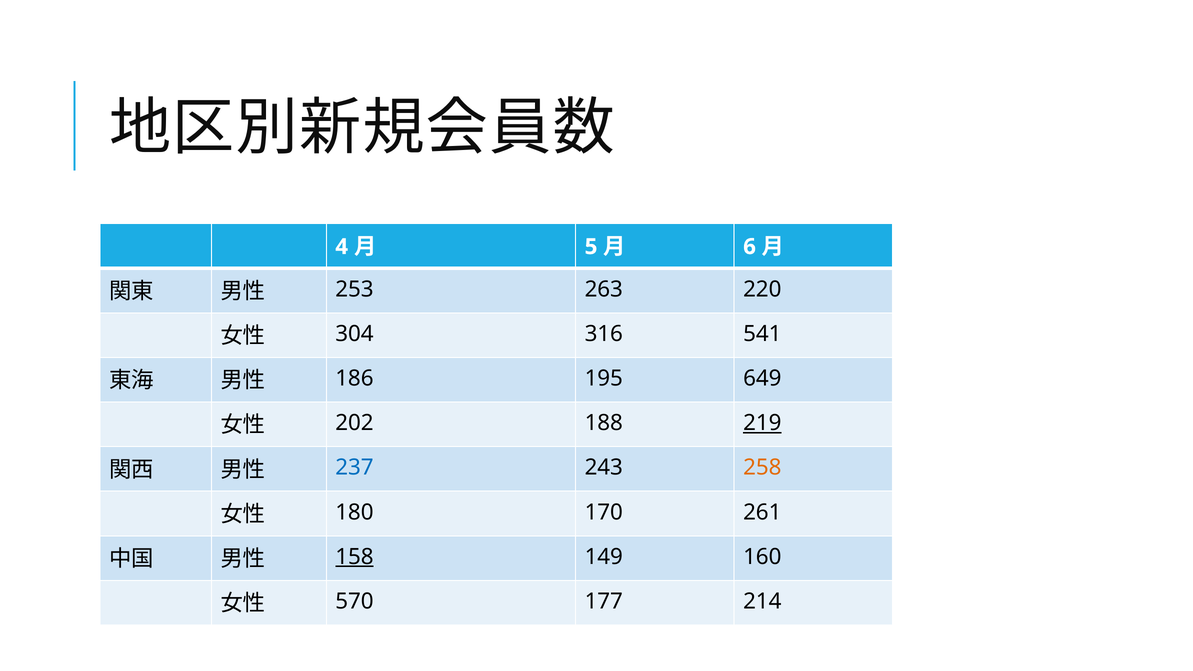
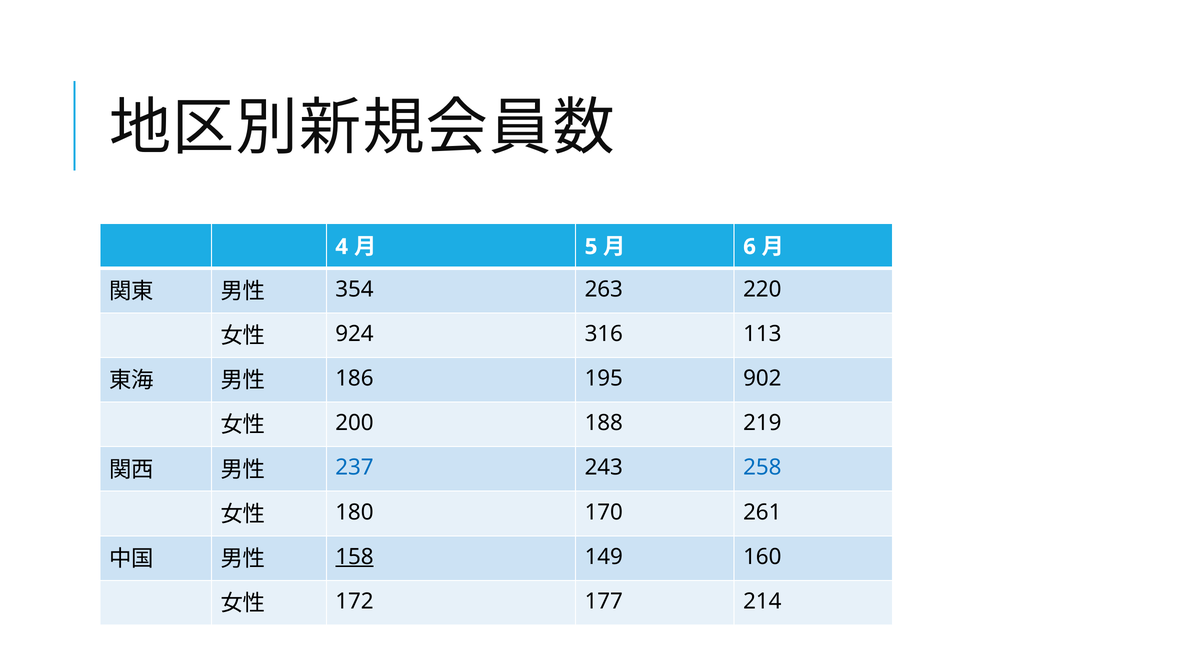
253: 253 -> 354 (354, 289)
304: 304 -> 924 (354, 334)
541: 541 -> 113 (762, 334)
649: 649 -> 902 (762, 378)
202: 202 -> 200 (354, 423)
219 underline: present -> none (762, 423)
258 colour: orange -> blue (762, 468)
570: 570 -> 172 (354, 601)
